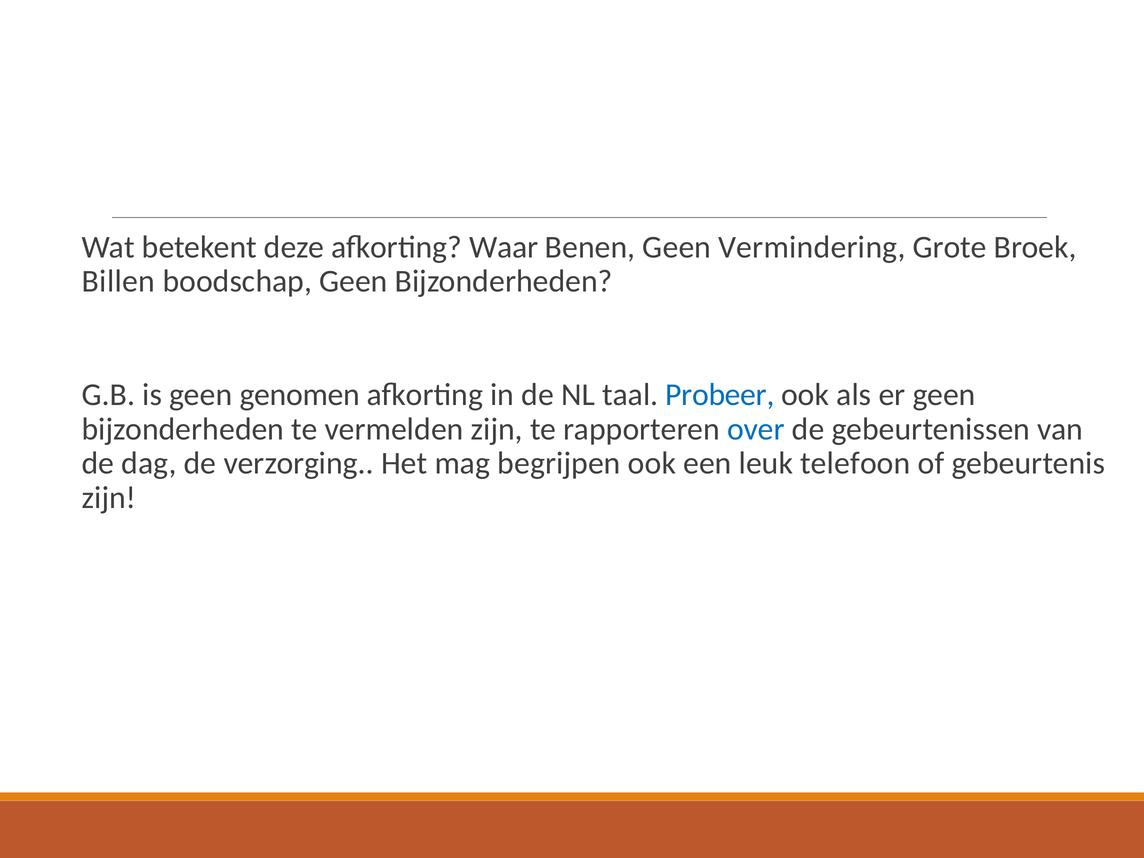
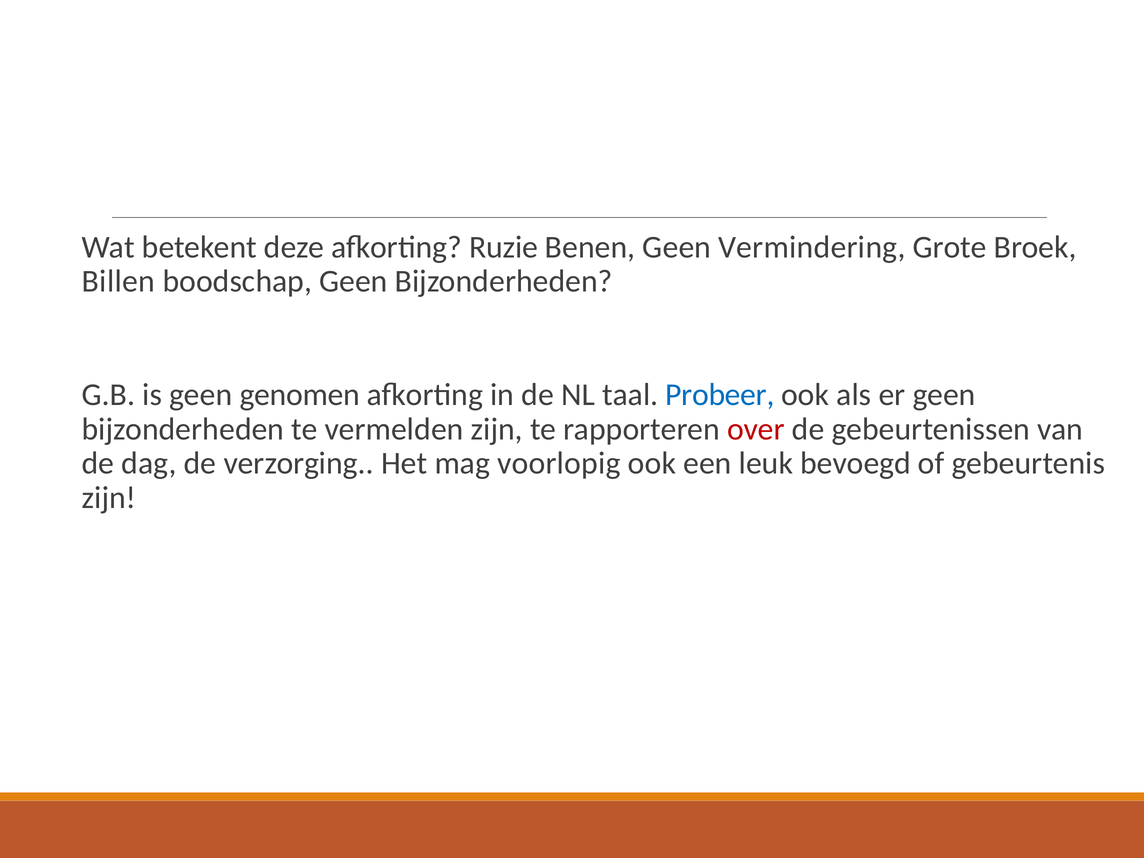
Waar: Waar -> Ruzie (504, 247)
over colour: blue -> red (756, 429)
begrijpen: begrijpen -> voorlopig (559, 463)
telefoon: telefoon -> bevoegd (855, 463)
